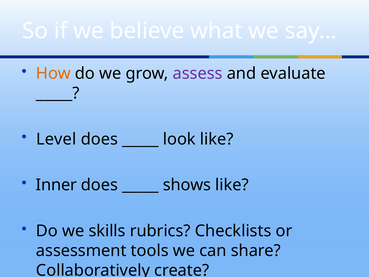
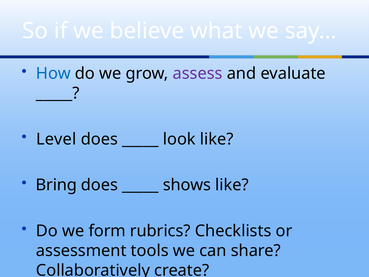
How colour: orange -> blue (53, 73)
Inner: Inner -> Bring (56, 185)
skills: skills -> form (107, 231)
